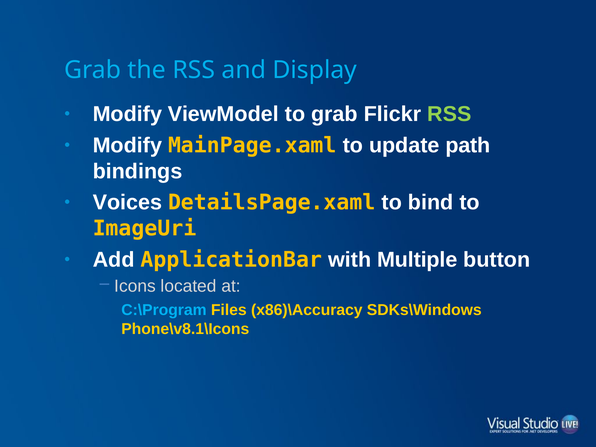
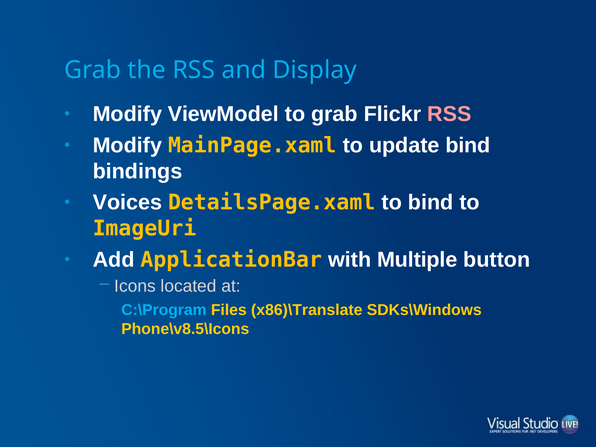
RSS colour: light green -> pink (449, 114)
update path: path -> bind (468, 145)
x86)\Accuracy: x86)\Accuracy -> x86)\Translate (307, 310)
Phone\v8.1\Icons: Phone\v8.1\Icons -> Phone\v8.5\Icons (185, 329)
